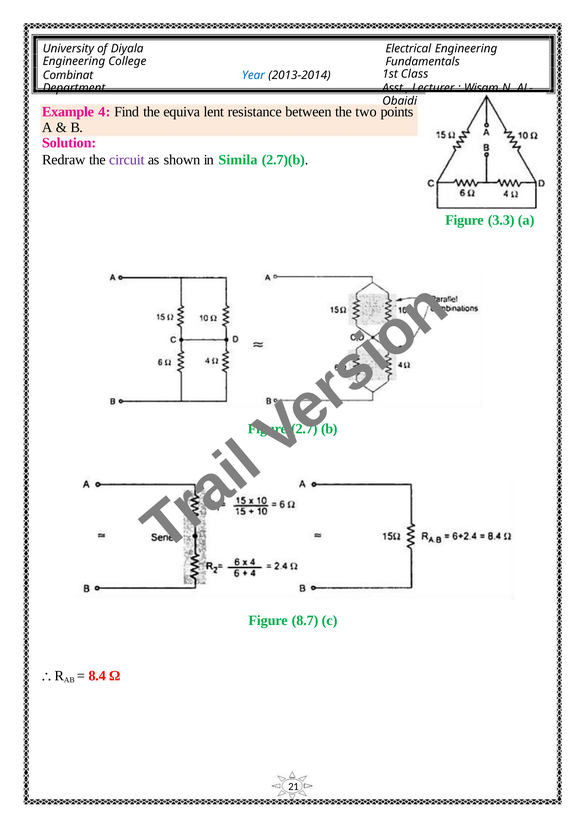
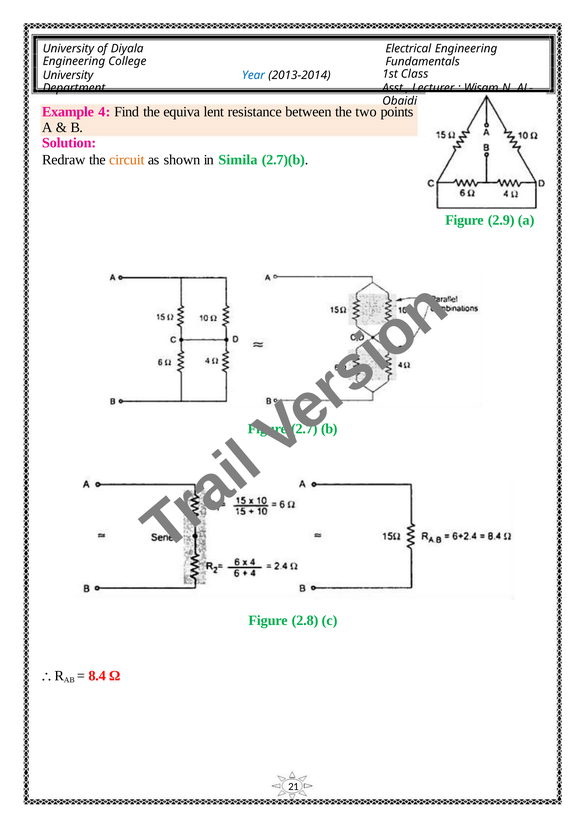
Combinat: Combinat -> University (68, 75)
circuit colour: purple -> orange (127, 160)
3.3: 3.3 -> 2.9 (501, 220)
8.7: 8.7 -> 2.8 (305, 620)
